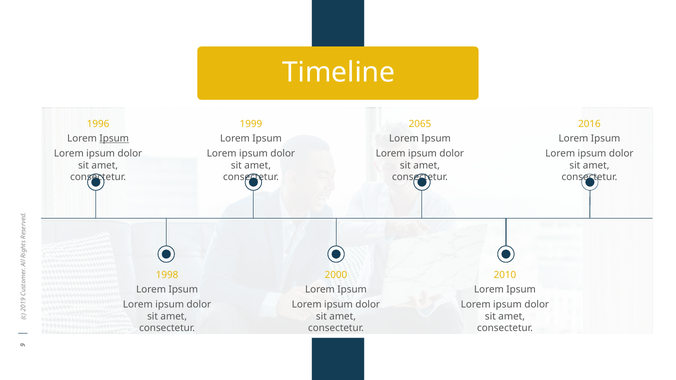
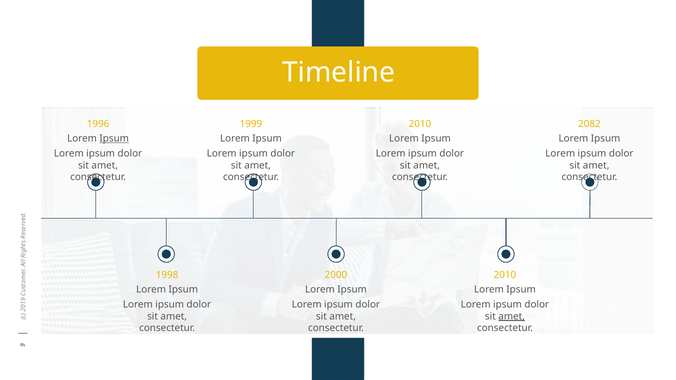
2065: 2065 -> 2010 (420, 124)
2016: 2016 -> 2082 (589, 124)
amet underline: none -> present (512, 317)
